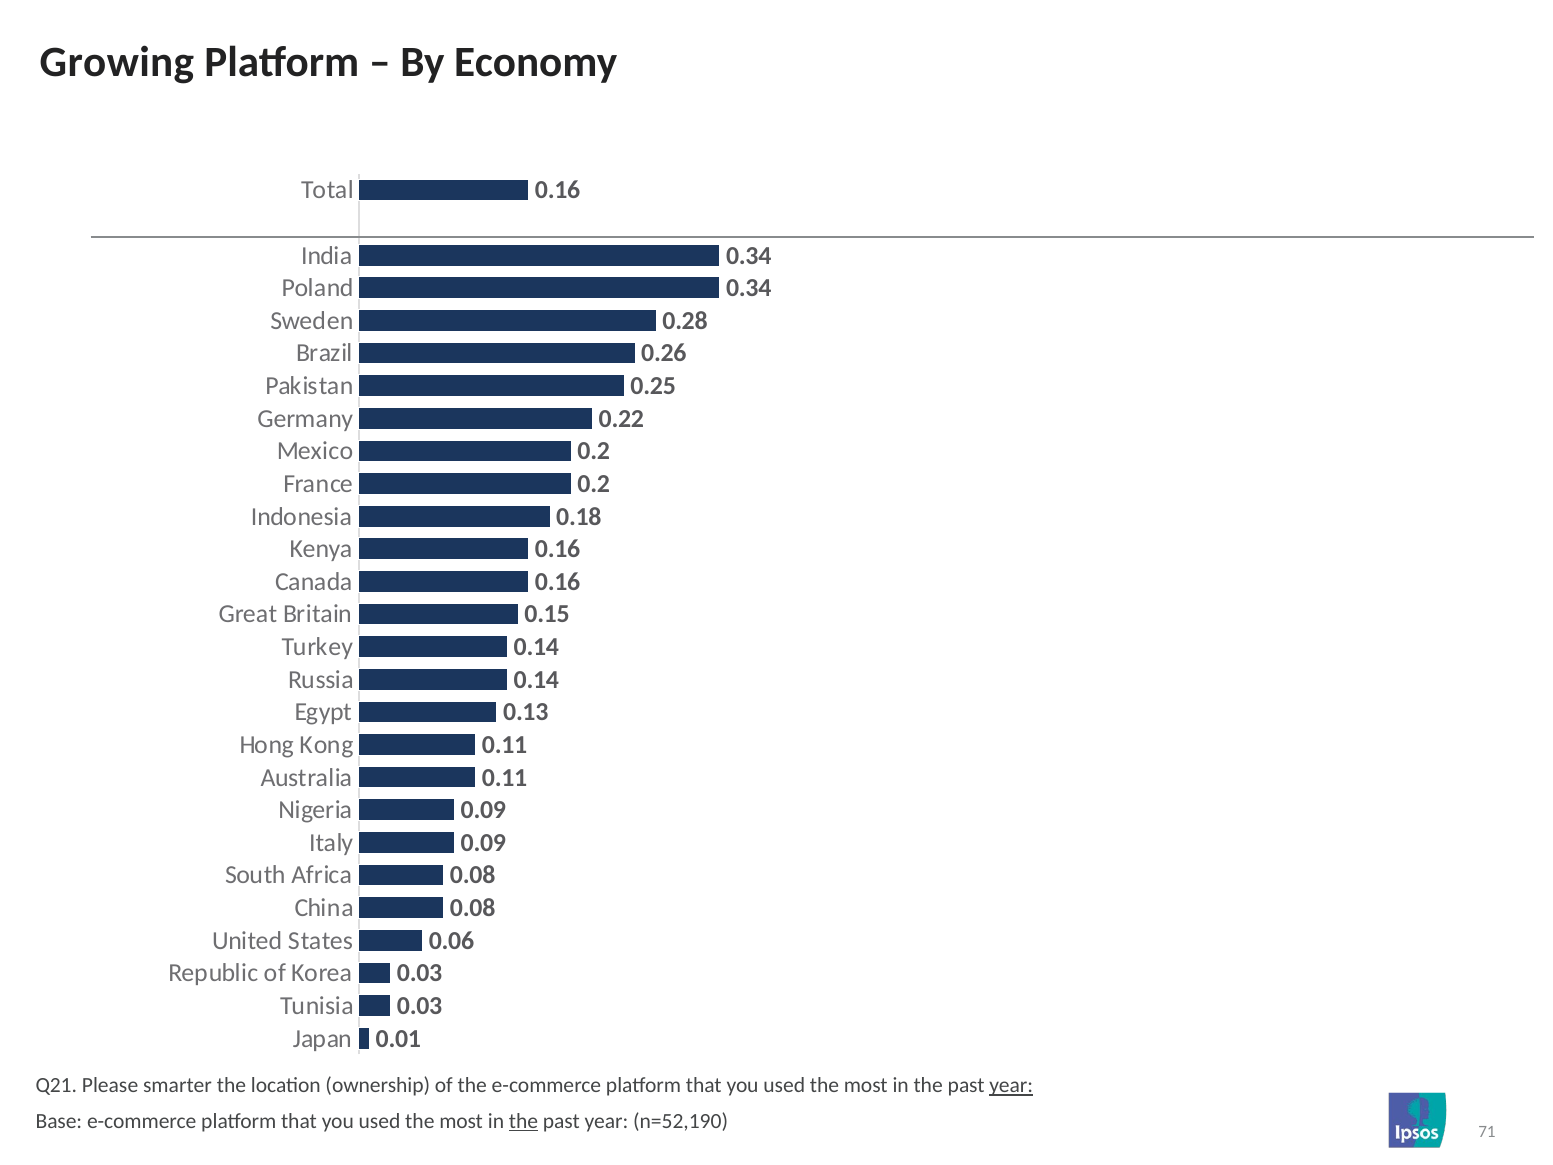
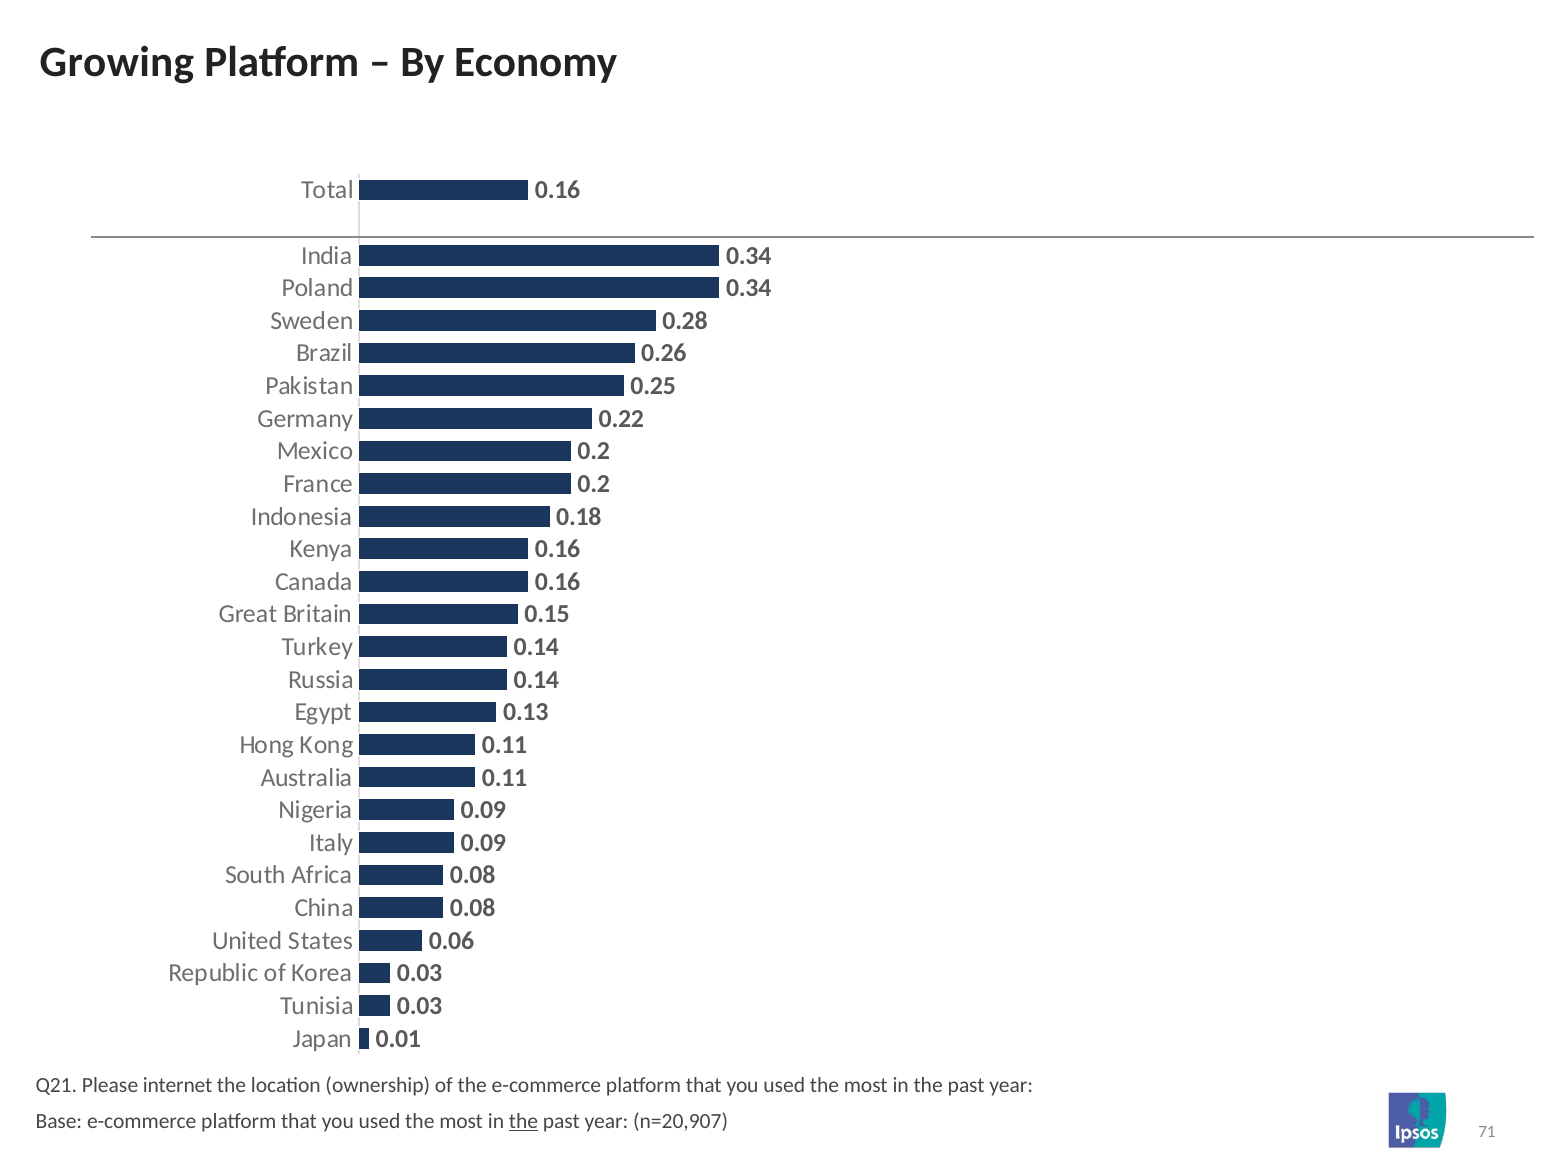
smarter: smarter -> internet (178, 1086)
year underline: present -> none (1011, 1086)
n=52,190: n=52,190 -> n=20,907 (681, 1121)
